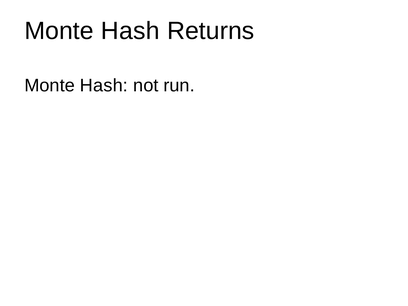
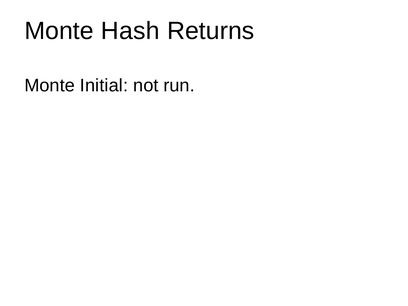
Hash: Hash -> Initial (104, 86)
